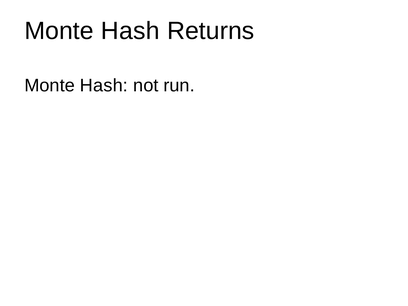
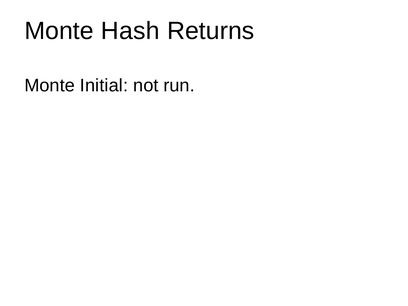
Hash: Hash -> Initial (104, 86)
